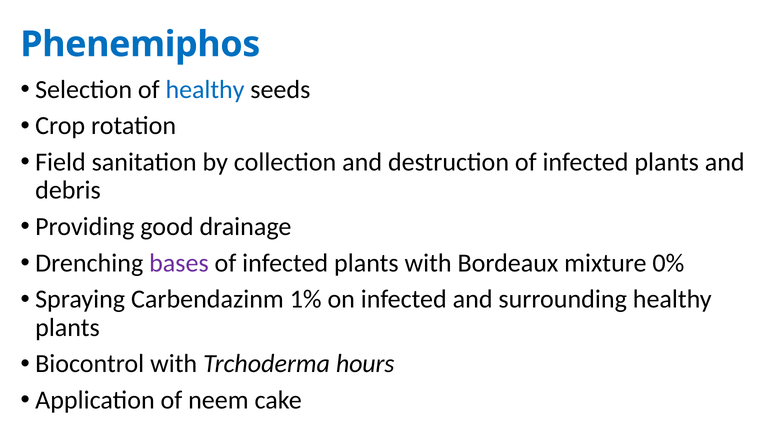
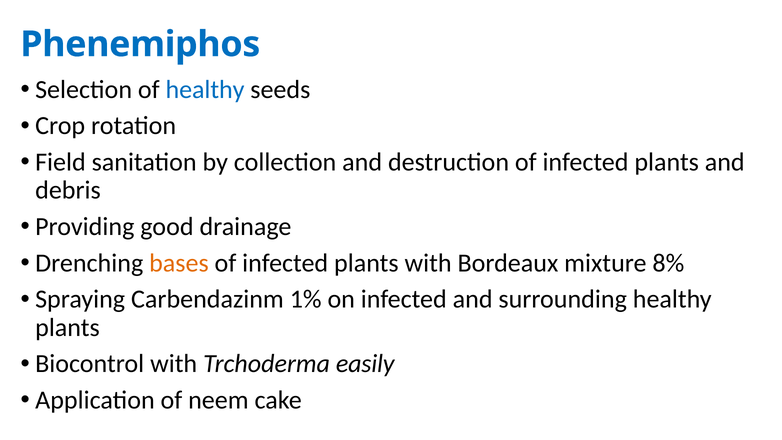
bases colour: purple -> orange (179, 263)
0%: 0% -> 8% (668, 263)
hours: hours -> easily (365, 364)
